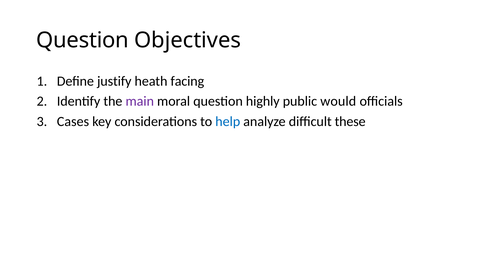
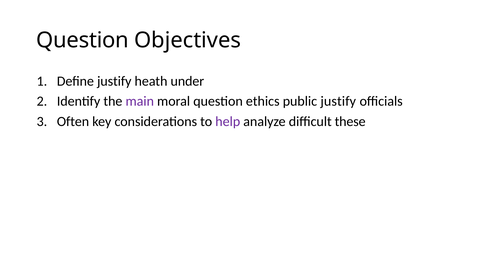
facing: facing -> under (187, 81)
highly: highly -> ethics (263, 101)
public would: would -> justify (338, 101)
Cases: Cases -> Often (73, 121)
help colour: blue -> purple (228, 121)
